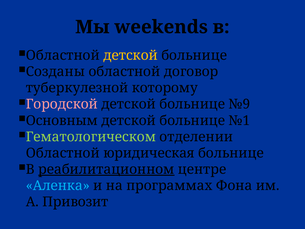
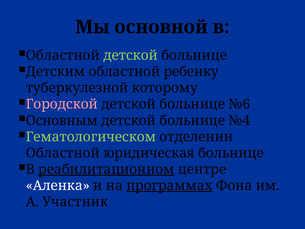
weekends: weekends -> основной (161, 27)
детской colour: yellow -> light green (131, 55)
Созданы: Созданы -> Детским (55, 72)
договор: договор -> ребенку (191, 72)
№9: №9 -> №6 (239, 104)
№1: №1 -> №4 (239, 120)
Аленка colour: light blue -> white (58, 185)
программах underline: none -> present (169, 185)
Привозит: Привозит -> Участник (75, 202)
